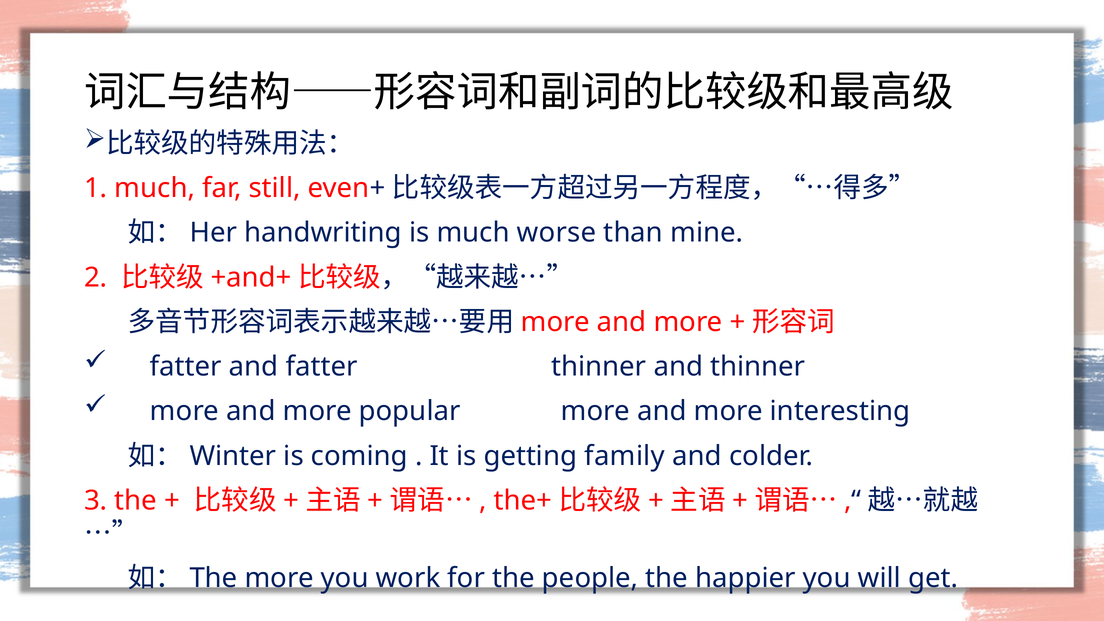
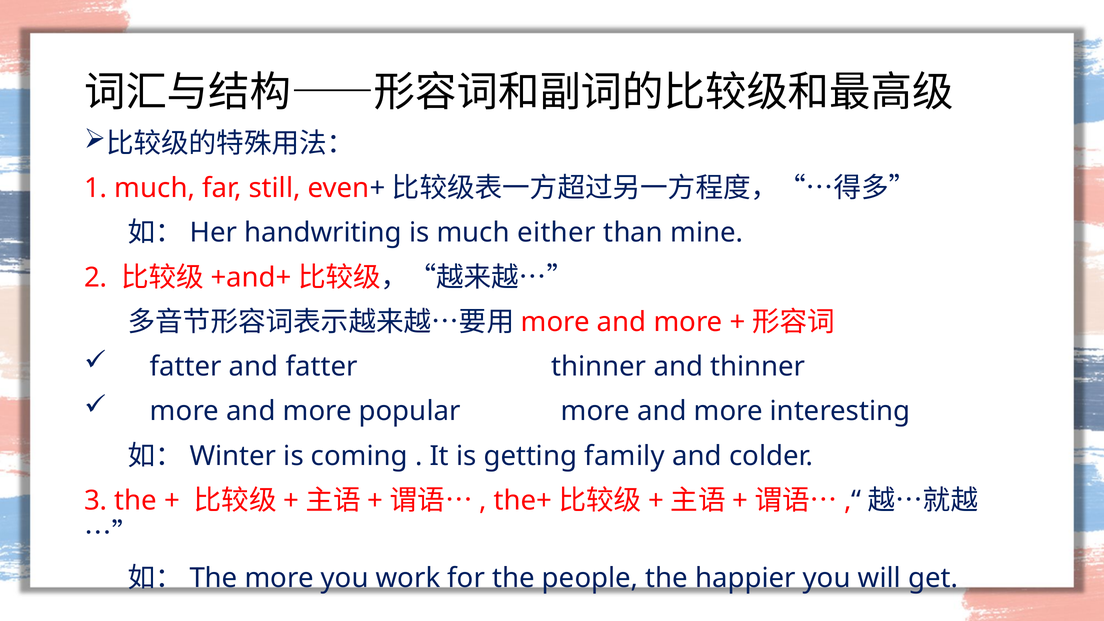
worse: worse -> either (557, 233)
